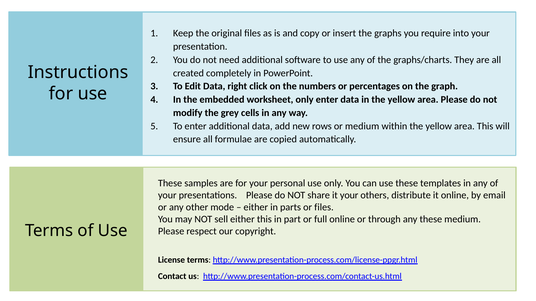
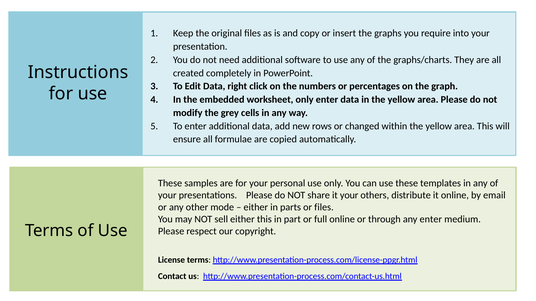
or medium: medium -> changed (362, 126)
any these: these -> enter (431, 220)
